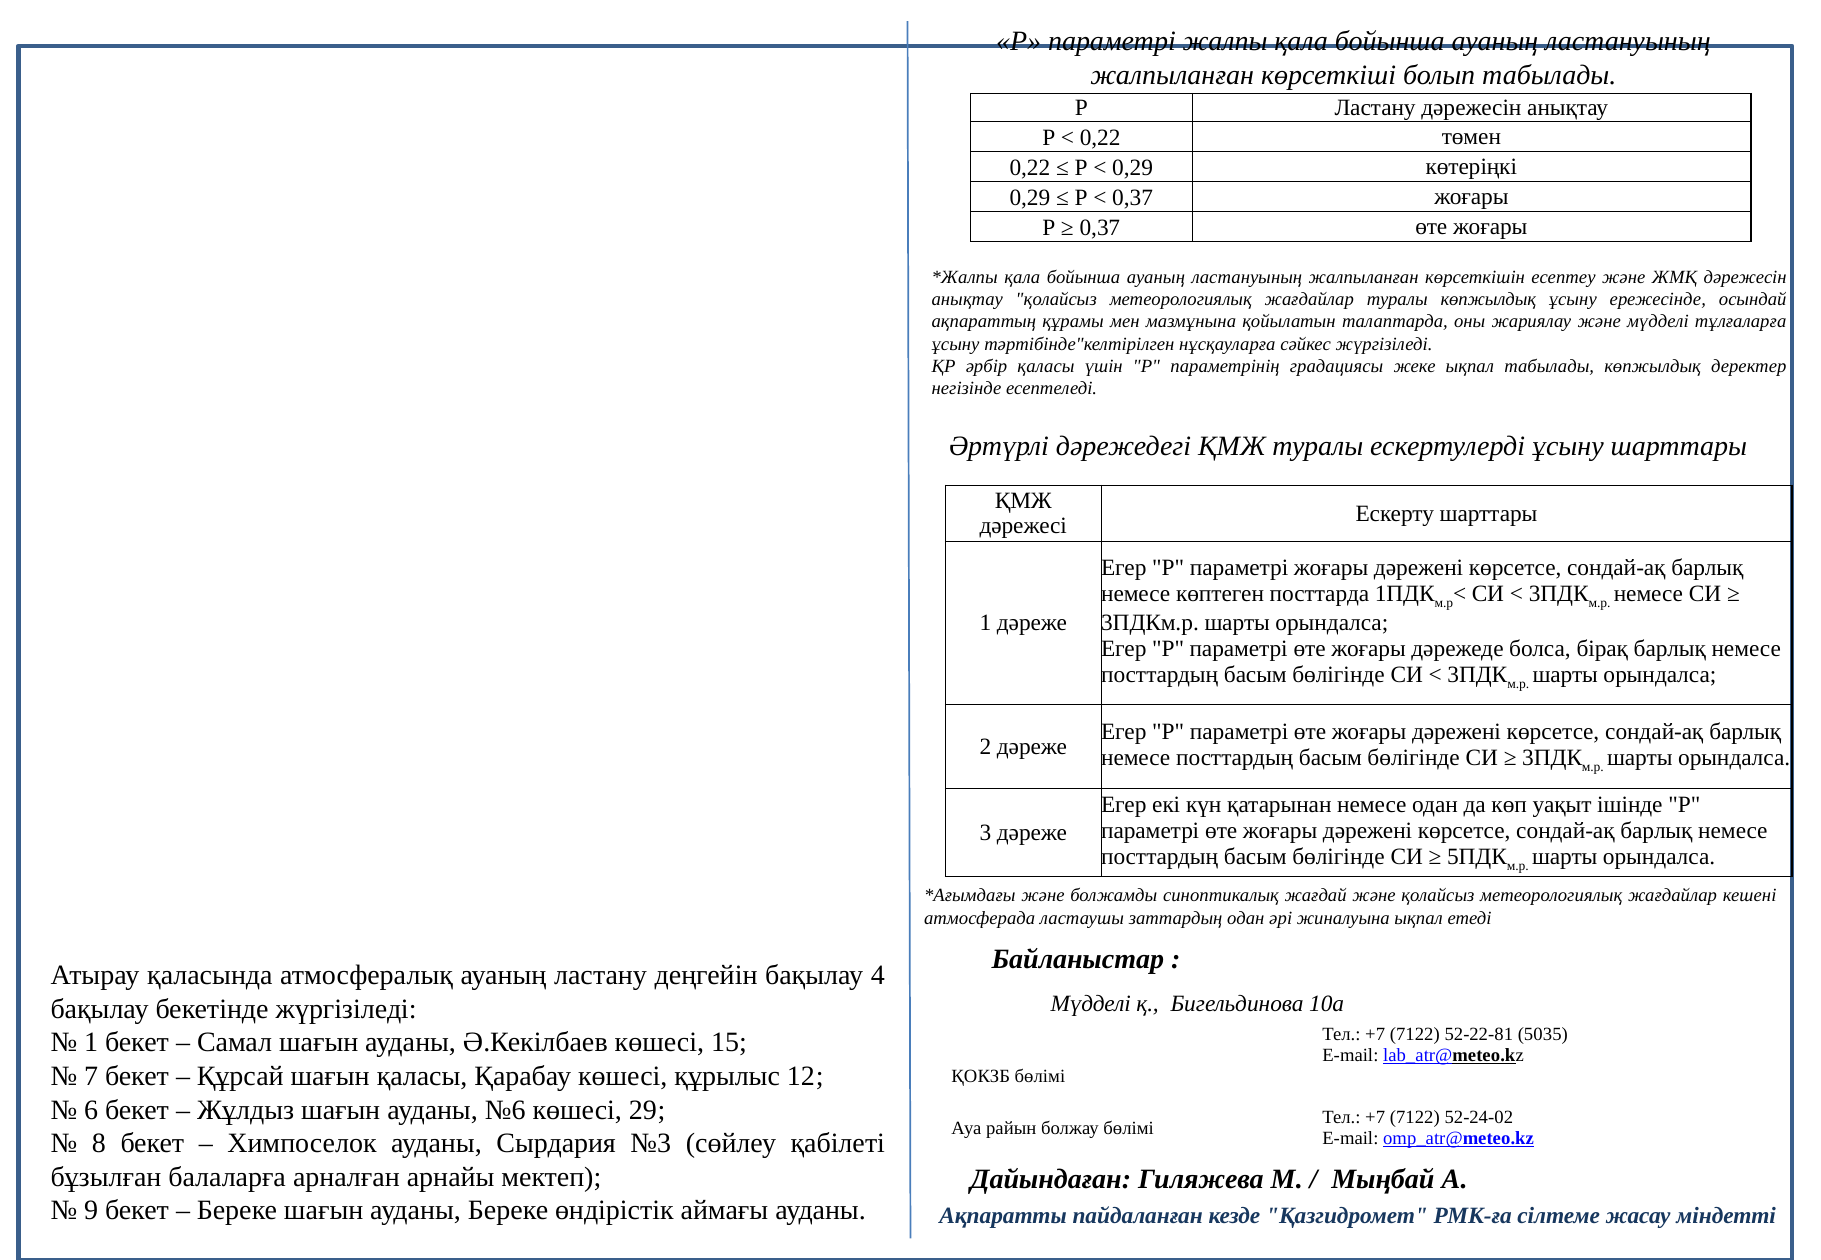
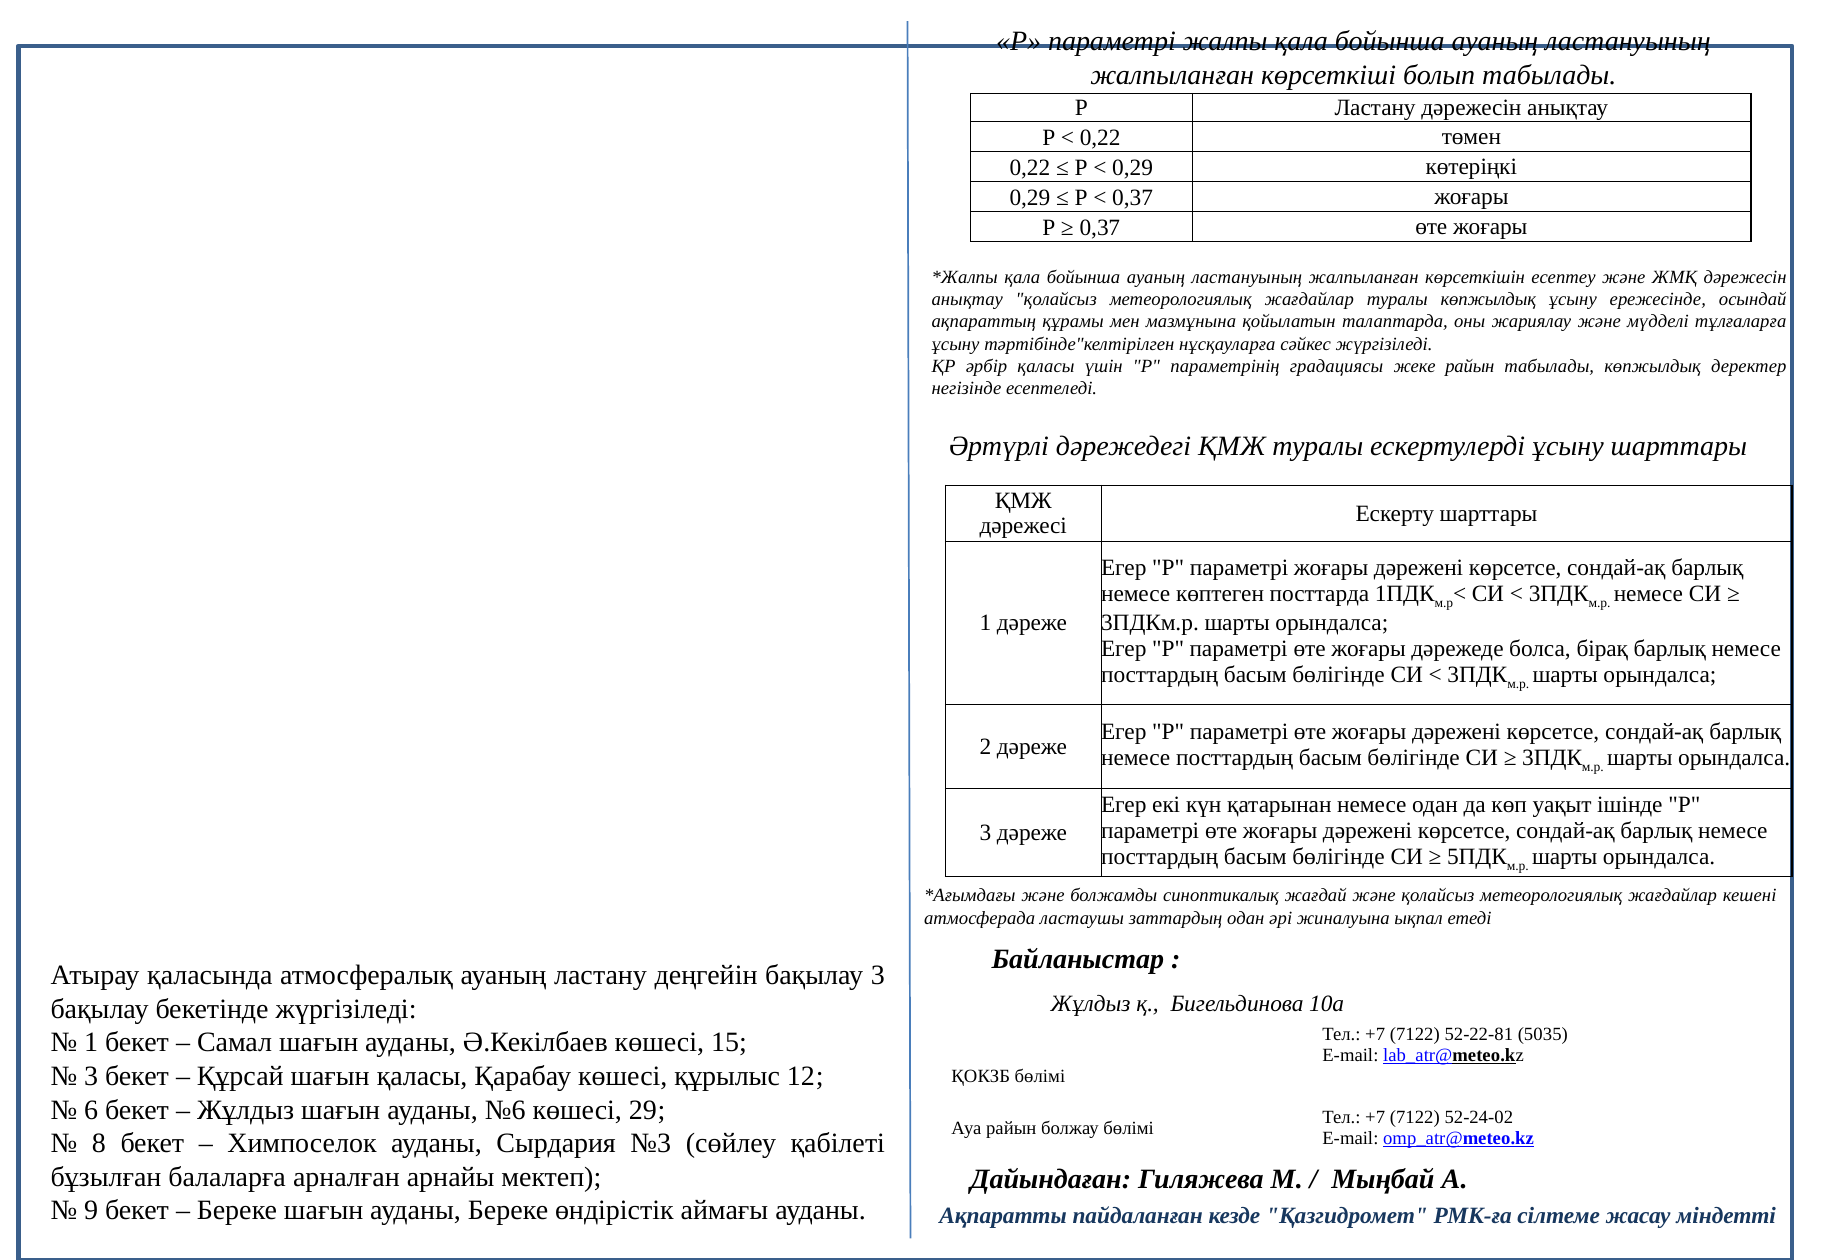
жеке ықпал: ықпал -> райын (1470, 367)
бақылау 4: 4 -> 3 (878, 976)
Мүдделі: Мүдделі -> Жұлдыз (1091, 1004)
7: 7 -> 3 (91, 1077)
